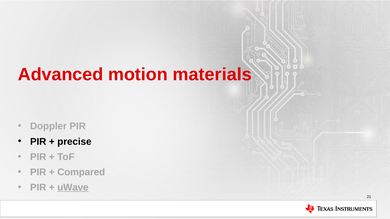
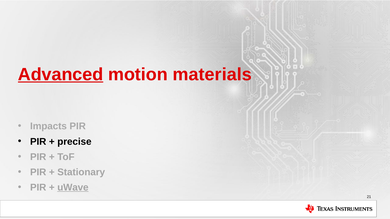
Advanced underline: none -> present (61, 75)
Doppler: Doppler -> Impacts (48, 126)
Compared: Compared -> Stationary (81, 172)
